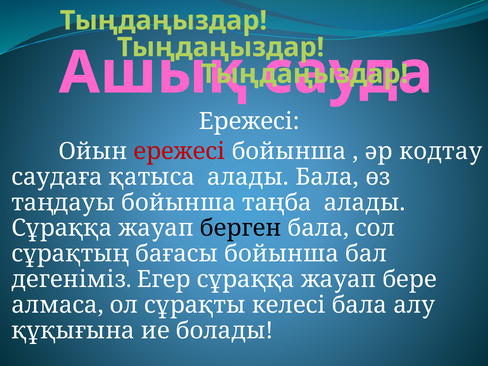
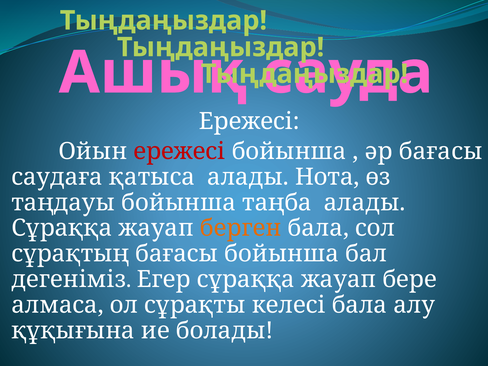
әр кодтау: кодтау -> бағасы (441, 151)
алады Бала: Бала -> Нота (327, 177)
берген colour: black -> orange (241, 228)
